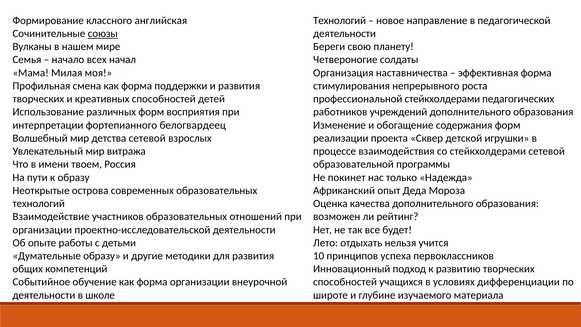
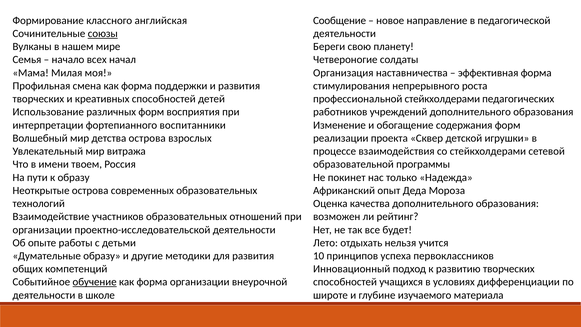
Технологий: Технологий -> Сообщение (340, 20)
белогвардеец: белогвардеец -> воспитанники (193, 125)
детства сетевой: сетевой -> острова (147, 138)
обучение underline: none -> present (95, 282)
